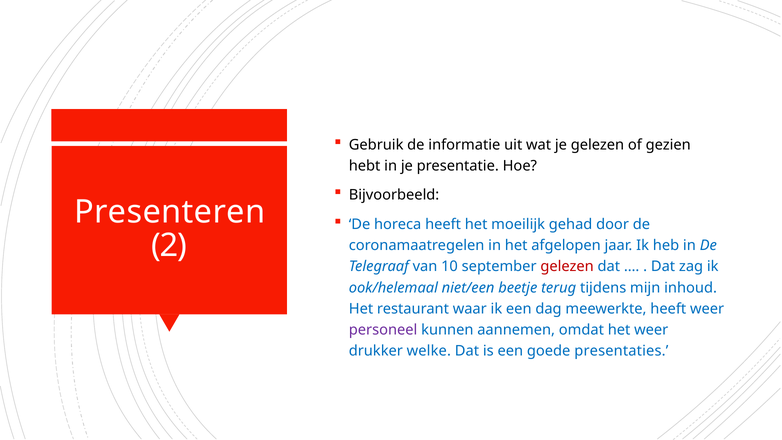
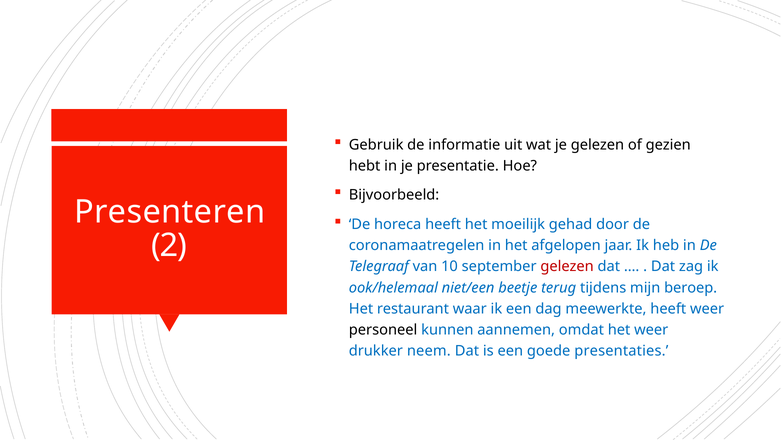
inhoud: inhoud -> beroep (691, 288)
personeel colour: purple -> black (383, 330)
welke: welke -> neem (429, 351)
